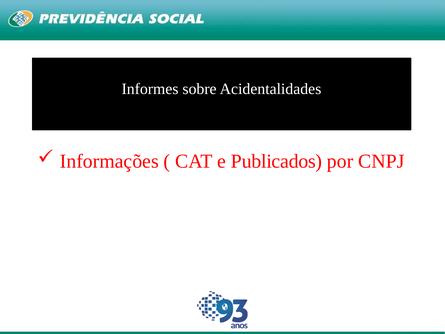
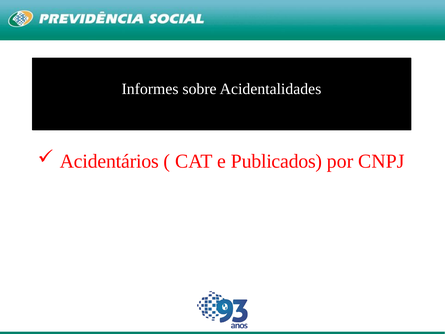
Informações: Informações -> Acidentários (109, 161)
